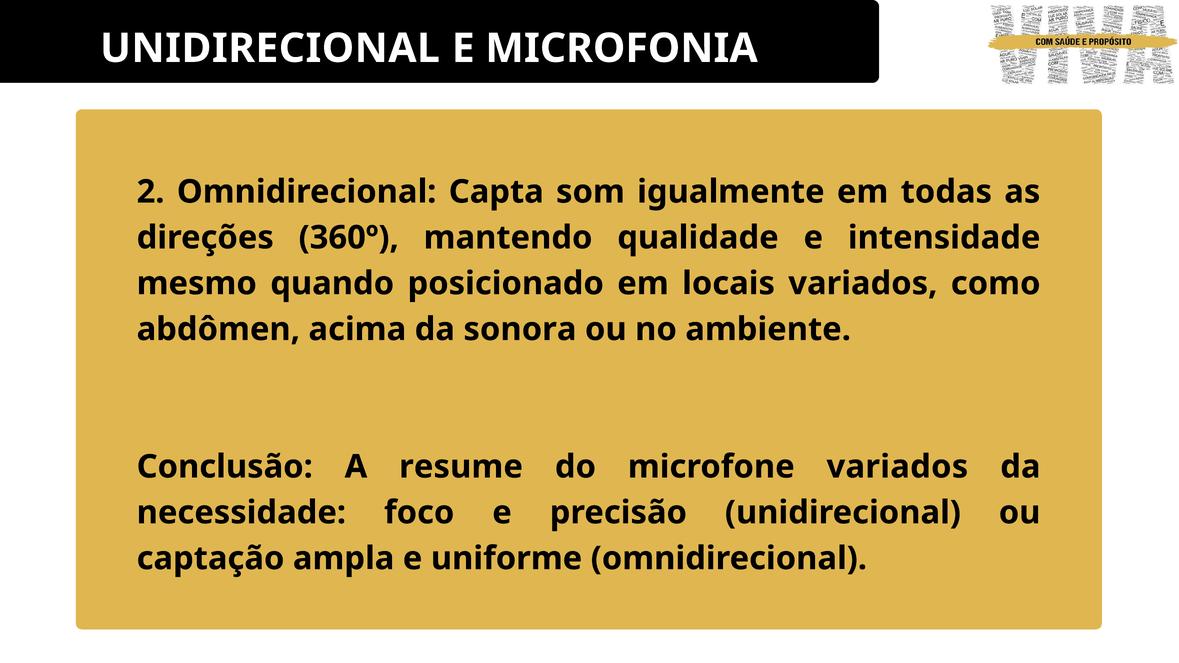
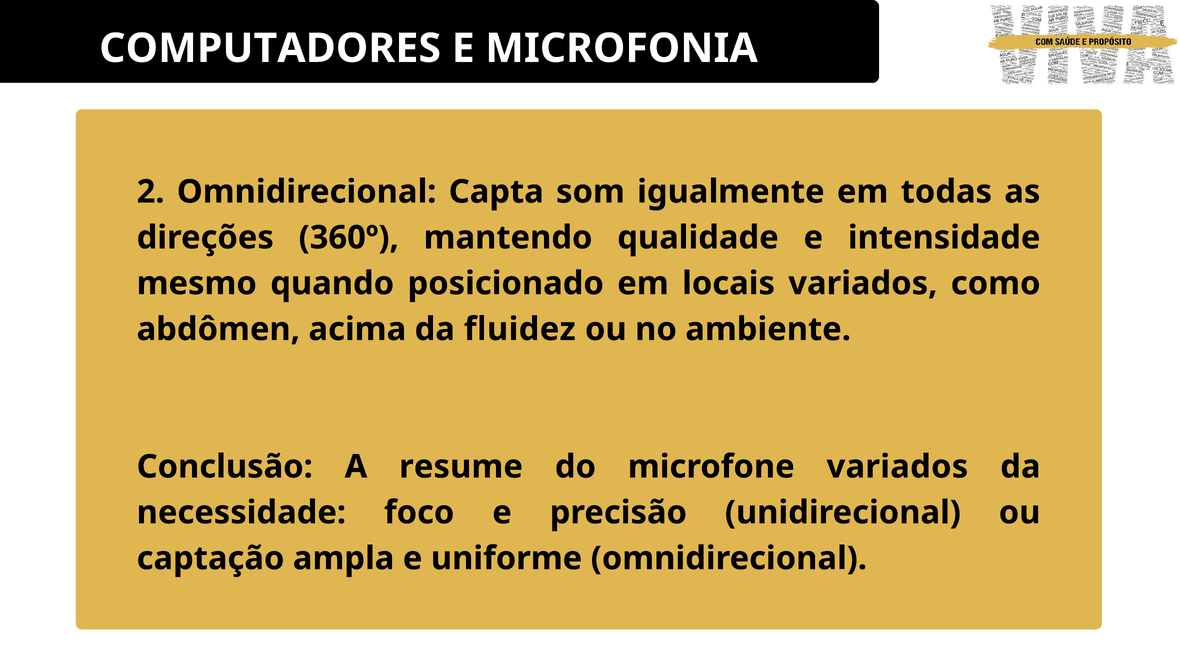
UNIDIRECIONAL: UNIDIRECIONAL -> COMPUTADORES (270, 48)
sonora: sonora -> fluidez (520, 329)
